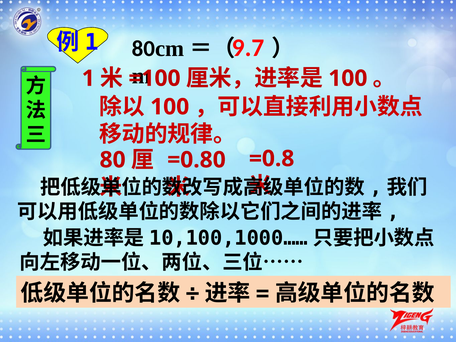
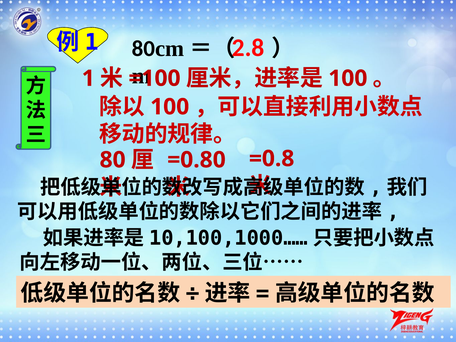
9.7: 9.7 -> 2.8 (248, 48)
